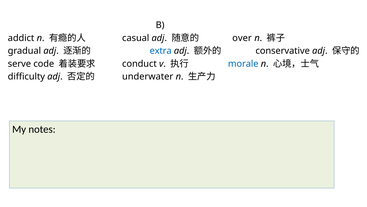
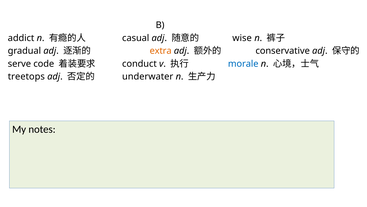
over: over -> wise (242, 38)
extra colour: blue -> orange (161, 51)
difficulty: difficulty -> treetops (26, 76)
